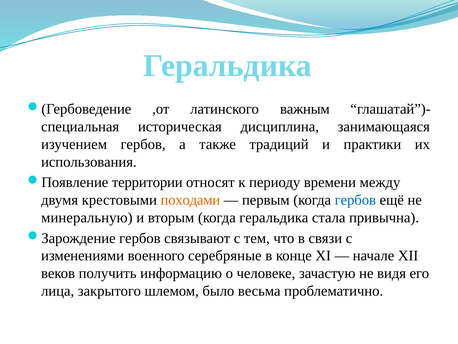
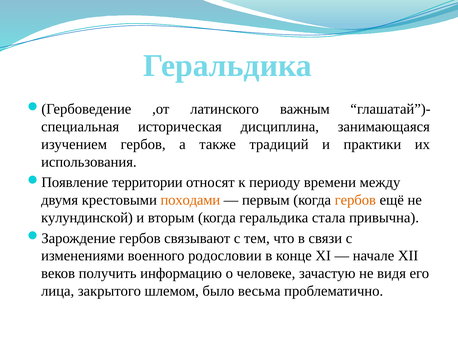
гербов colour: blue -> orange (355, 200)
минеральную: минеральную -> кулундинской (87, 217)
серебряные: серебряные -> родословии (225, 255)
